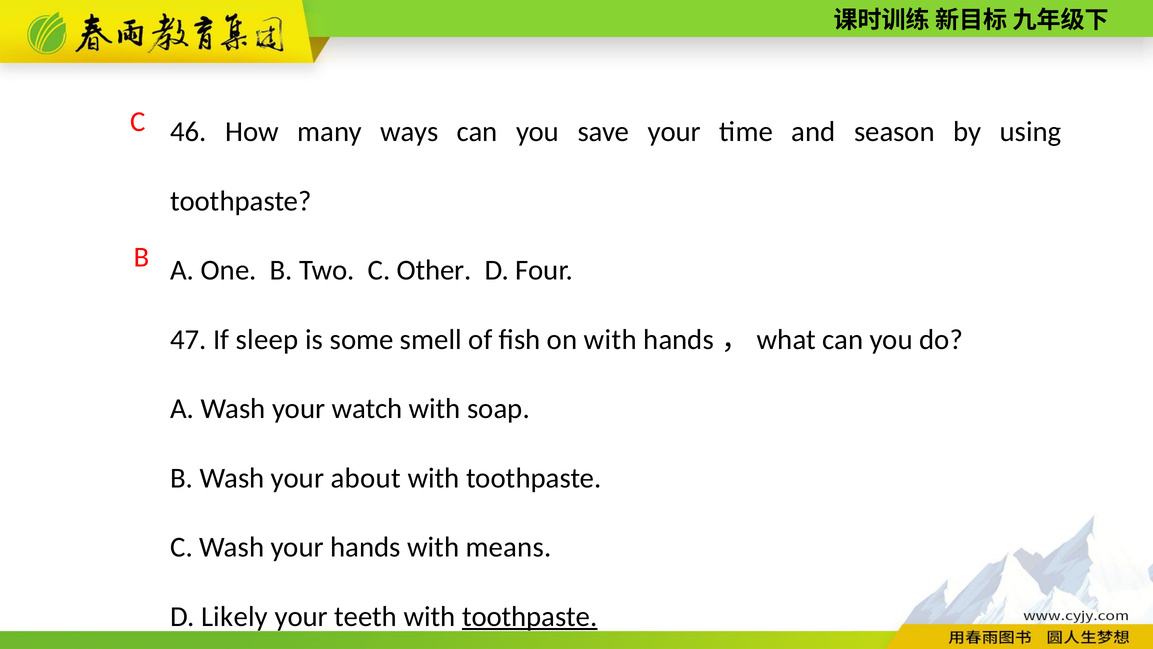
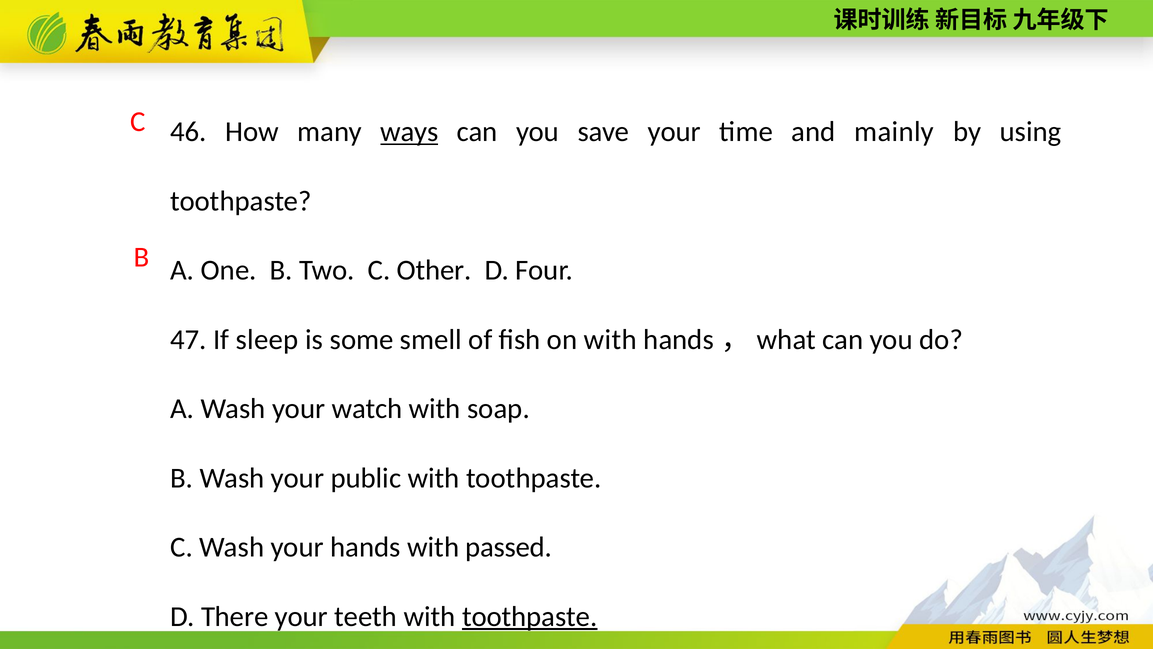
ways underline: none -> present (409, 132)
season: season -> mainly (894, 132)
about: about -> public (366, 478)
means: means -> passed (509, 547)
Likely: Likely -> There (235, 616)
